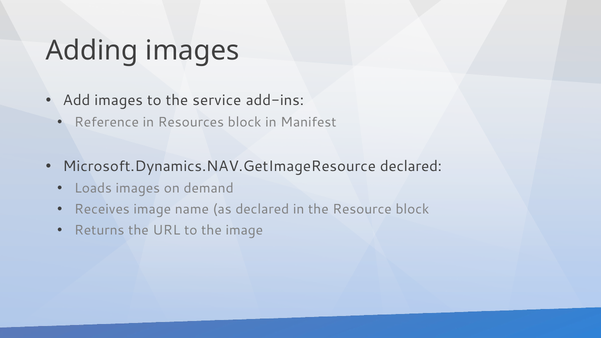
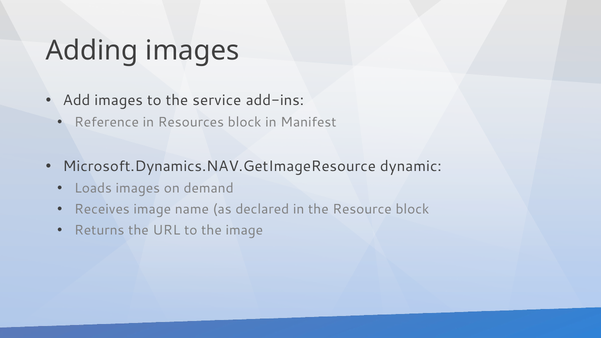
Microsoft.Dynamics.NAV.GetImageResource declared: declared -> dynamic (411, 166)
